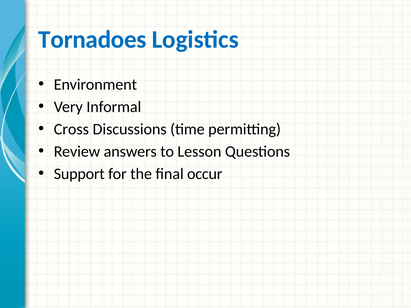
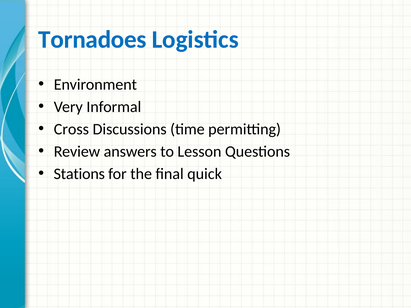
Support: Support -> Stations (79, 174)
occur: occur -> quick (205, 174)
